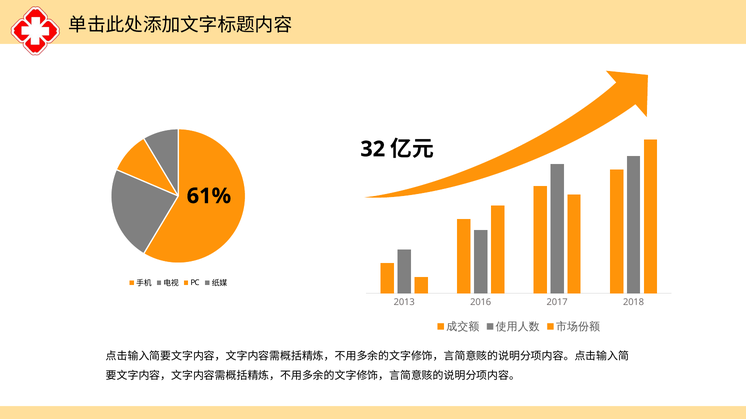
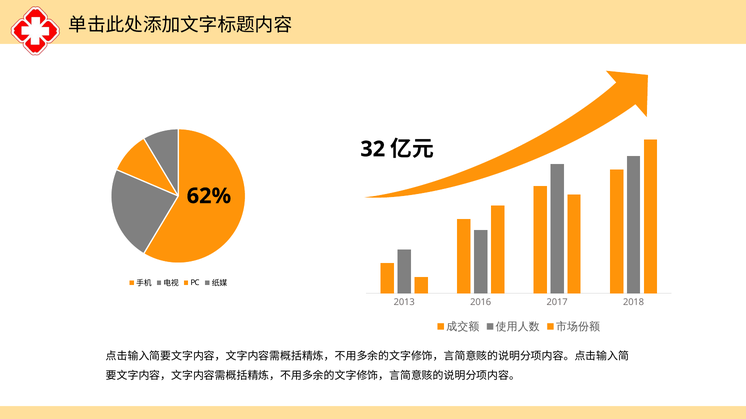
61%: 61% -> 62% (209, 196)
